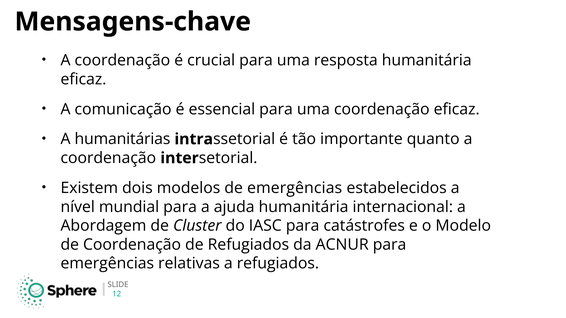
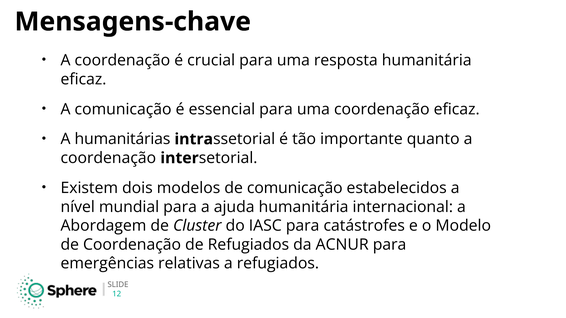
de emergências: emergências -> comunicação (295, 188)
